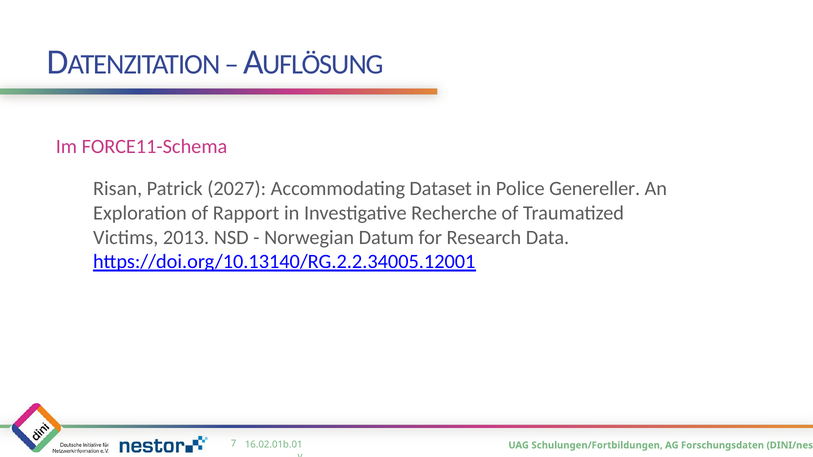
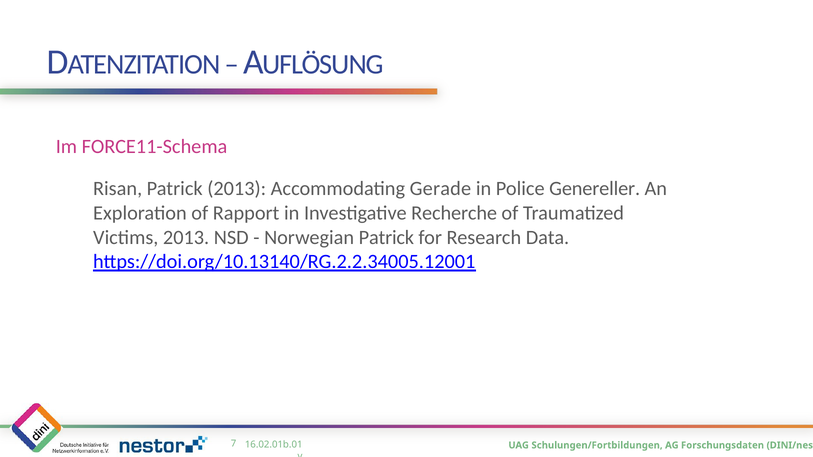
Patrick 2027: 2027 -> 2013 (237, 189)
Dataset: Dataset -> Gerade (440, 189)
Norwegian Datum: Datum -> Patrick (386, 238)
